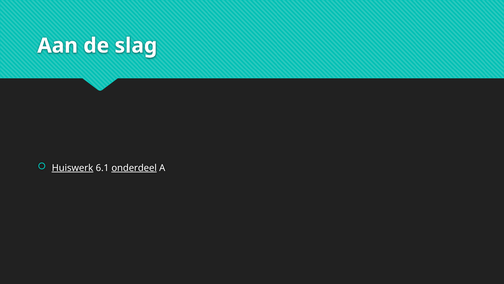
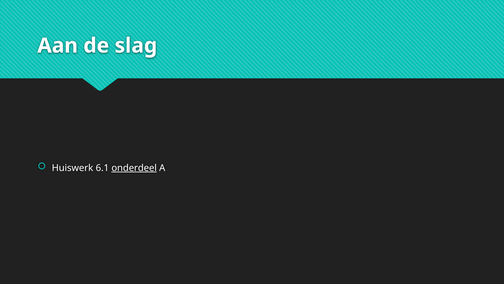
Huiswerk underline: present -> none (73, 168)
